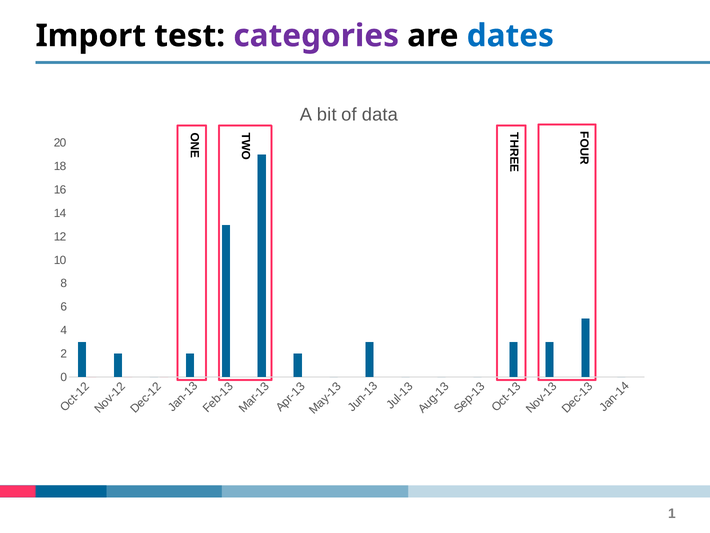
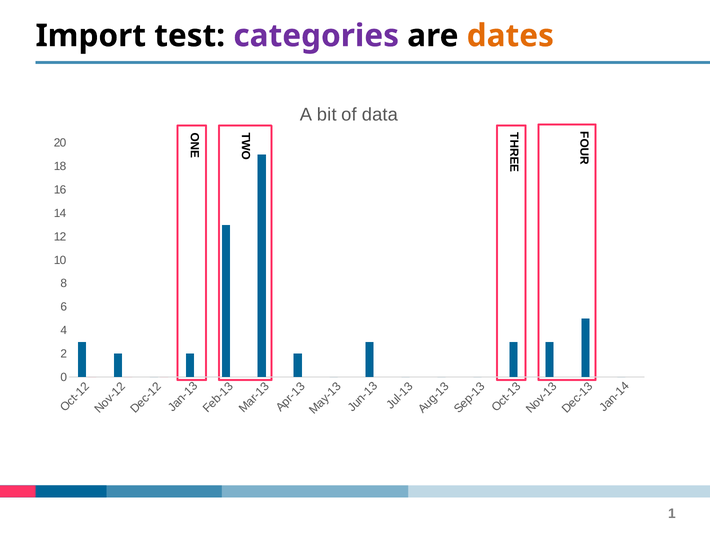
dates colour: blue -> orange (510, 36)
